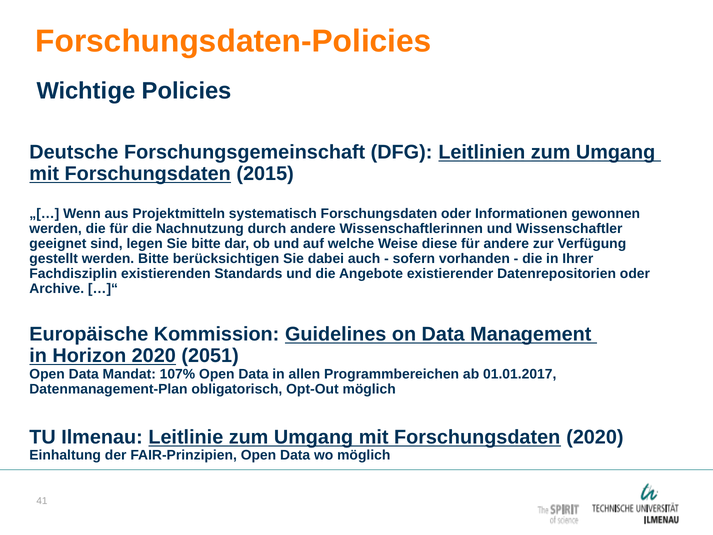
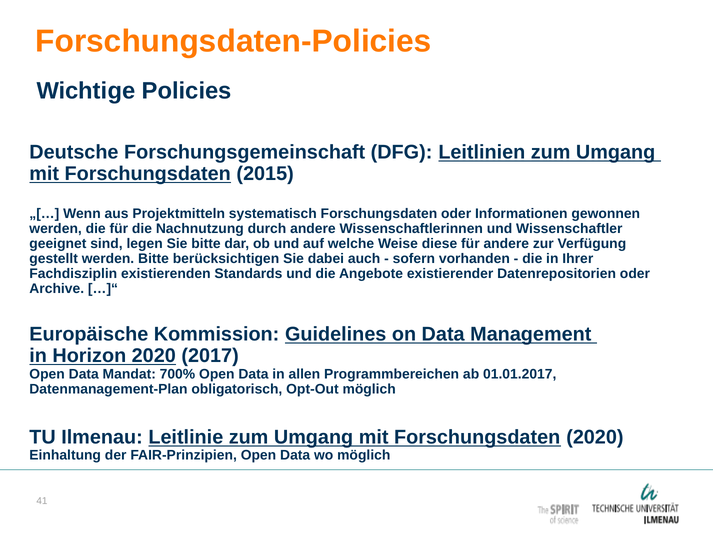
2051: 2051 -> 2017 (210, 356)
107%: 107% -> 700% (177, 374)
